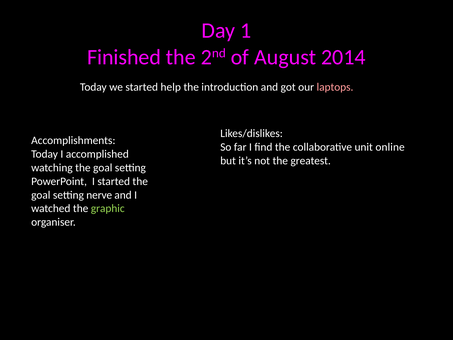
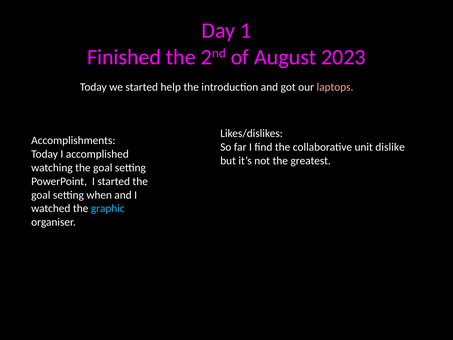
2014: 2014 -> 2023 (343, 57)
online: online -> dislike (390, 147)
nerve: nerve -> when (99, 195)
graphic colour: light green -> light blue (108, 208)
